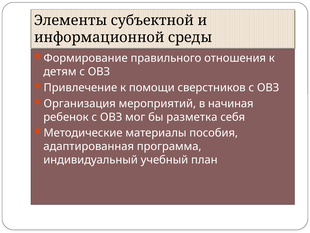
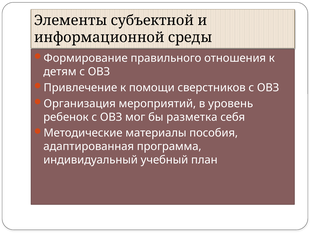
начиная: начиная -> уровень (231, 103)
